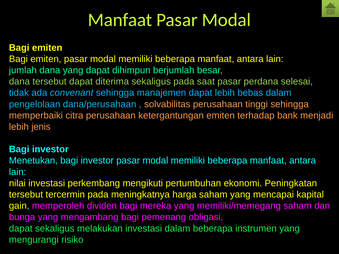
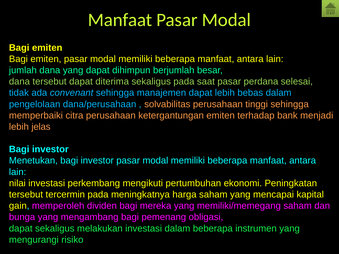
jenis: jenis -> jelas (41, 127)
